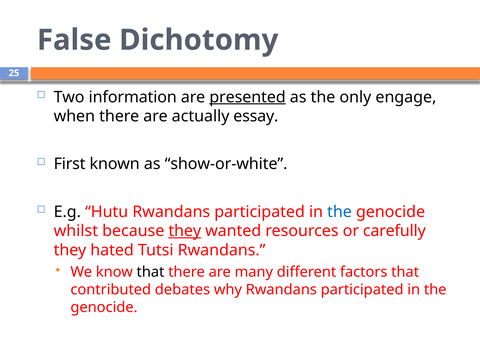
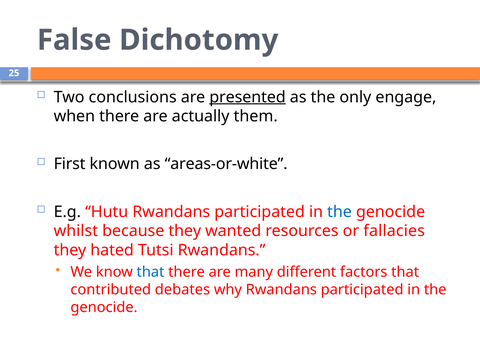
information: information -> conclusions (133, 97)
essay: essay -> them (256, 116)
show-or-white: show-or-white -> areas-or-white (226, 164)
they underline: present -> none (185, 231)
carefully: carefully -> fallacies (394, 231)
that colour: black -> blue (150, 272)
